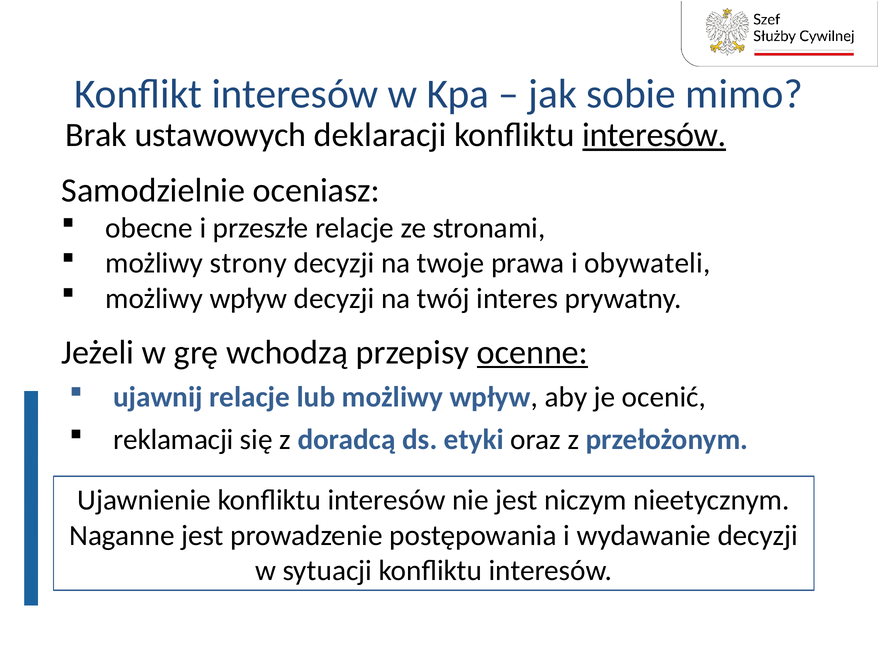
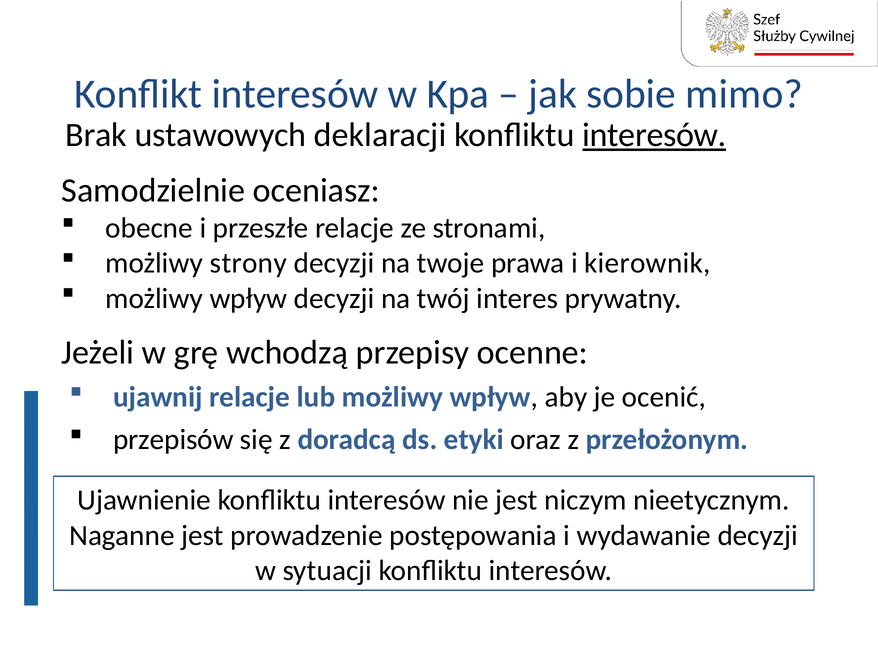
obywateli: obywateli -> kierownik (647, 263)
ocenne underline: present -> none (532, 353)
reklamacji: reklamacji -> przepisów (173, 440)
